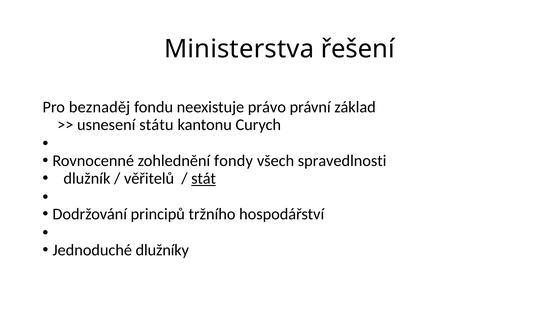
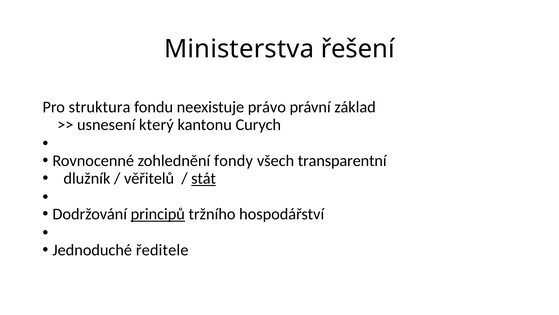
beznaděj: beznaděj -> struktura (100, 107)
státu: státu -> který (156, 125)
spravedlnosti: spravedlnosti -> transparentní (342, 160)
principů underline: none -> present (158, 214)
dlužníky: dlužníky -> ředitele (162, 250)
